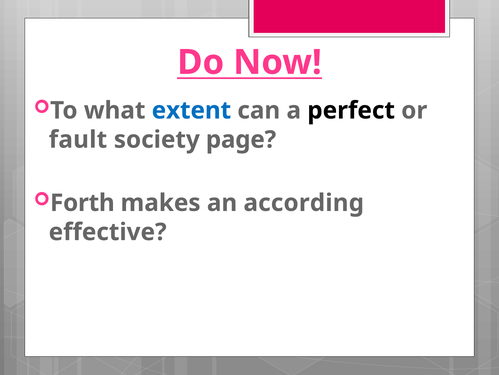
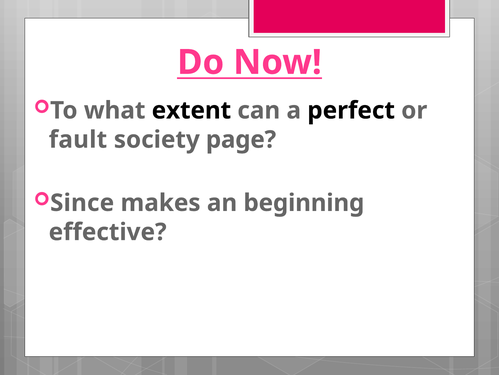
extent colour: blue -> black (191, 110)
Forth: Forth -> Since (82, 203)
according: according -> beginning (304, 203)
